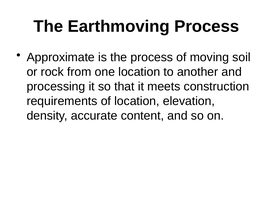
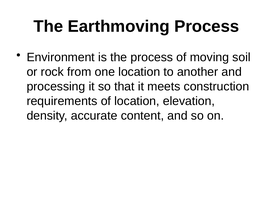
Approximate: Approximate -> Environment (61, 57)
